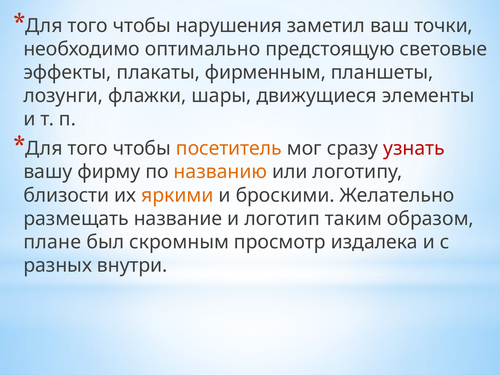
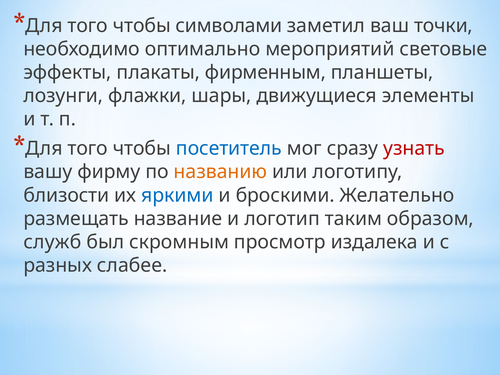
нарушения: нарушения -> символами (229, 26)
предстоящую: предстоящую -> мероприятий (330, 49)
посетитель colour: orange -> blue (229, 149)
яркими colour: orange -> blue (177, 195)
плане: плане -> служб (52, 242)
внутри: внутри -> слабее (132, 265)
